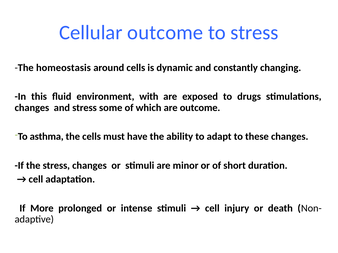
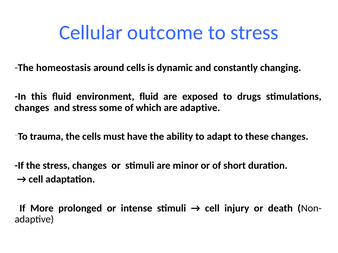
environment with: with -> fluid (149, 97)
are outcome: outcome -> adaptive (200, 108)
asthma: asthma -> trauma (47, 137)
